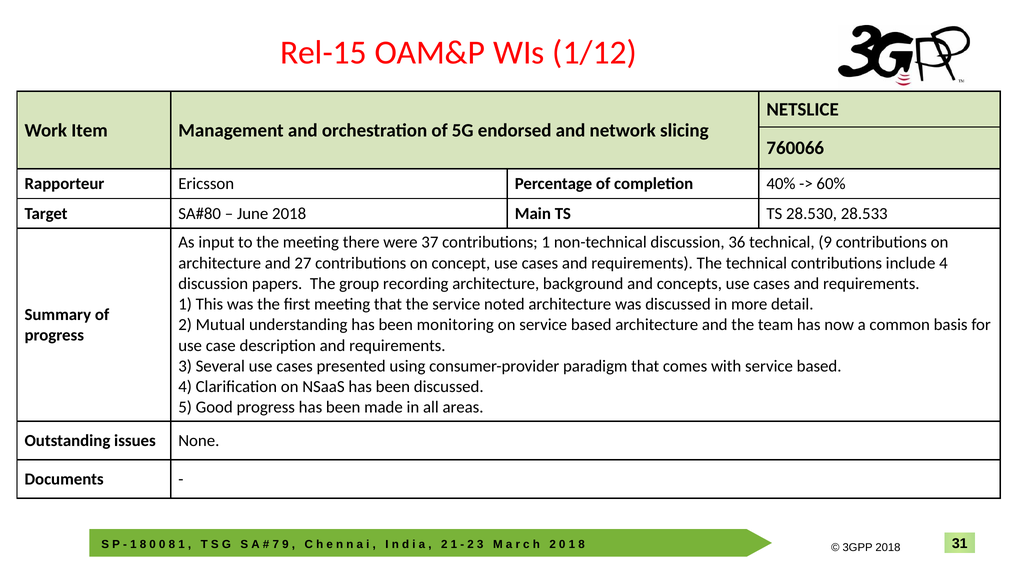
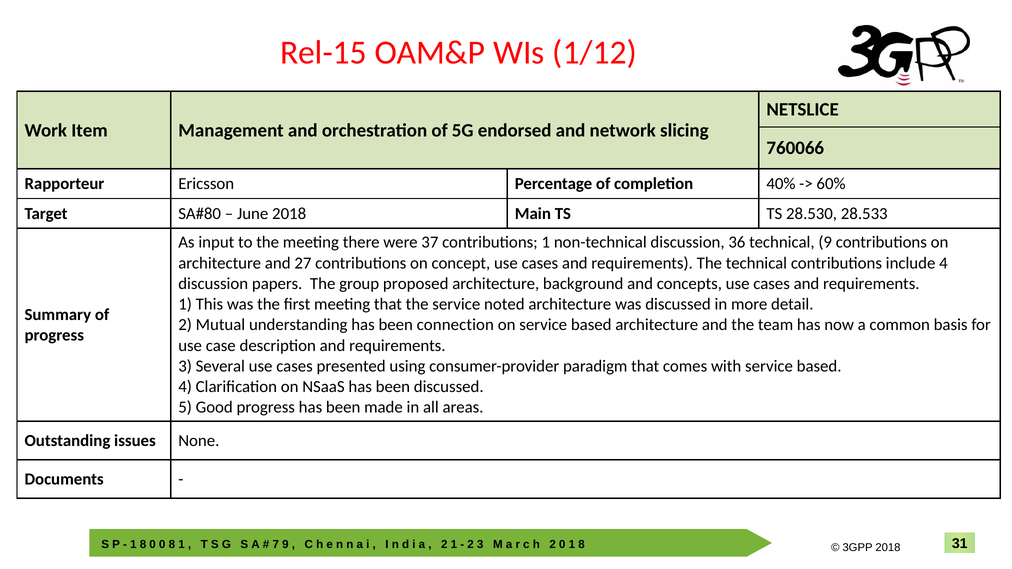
recording: recording -> proposed (416, 284)
monitoring: monitoring -> connection (455, 325)
